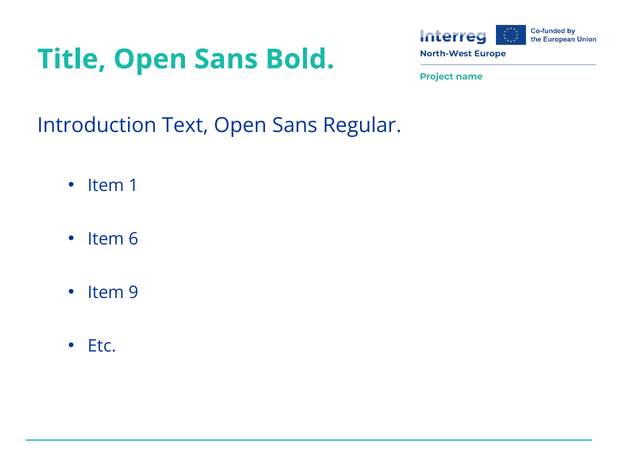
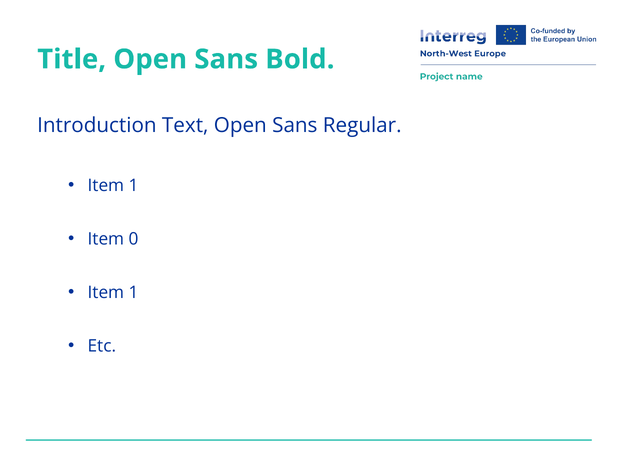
6: 6 -> 0 (134, 239)
9: 9 -> 1 (134, 292)
